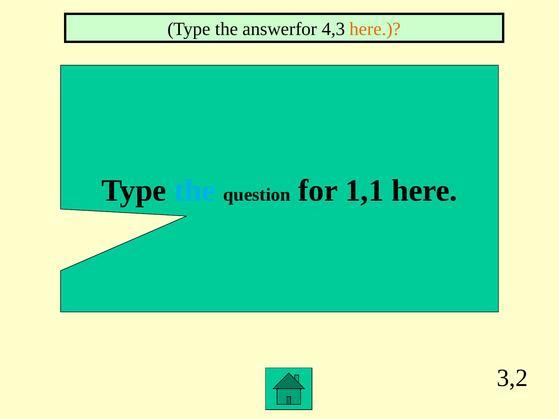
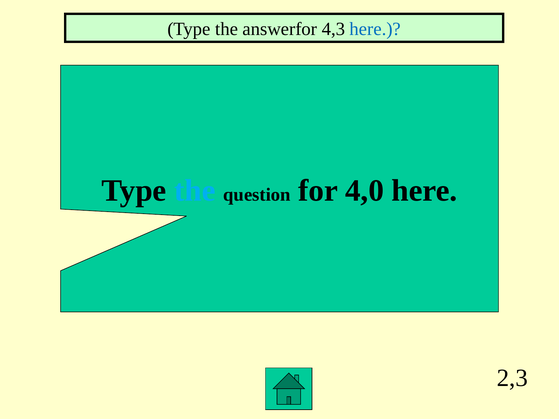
here colour: orange -> blue (375, 29)
1,1: 1,1 -> 4,0 (364, 191)
3,2: 3,2 -> 2,3 (512, 378)
